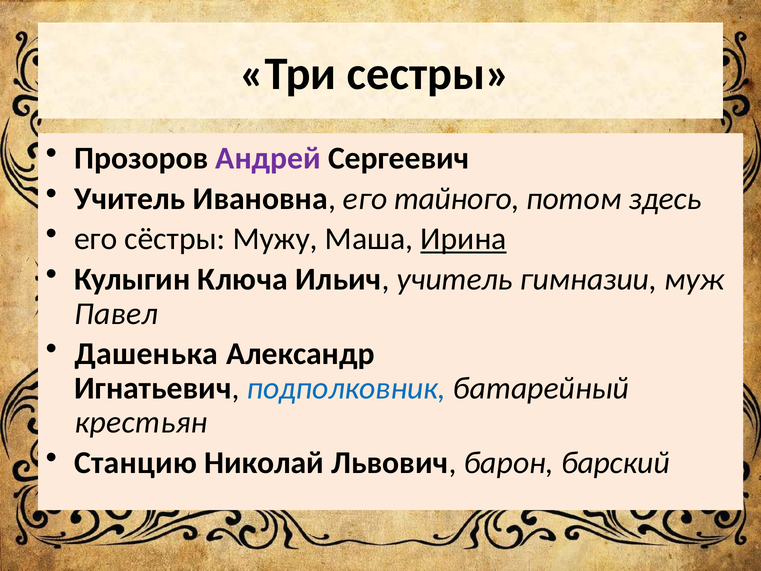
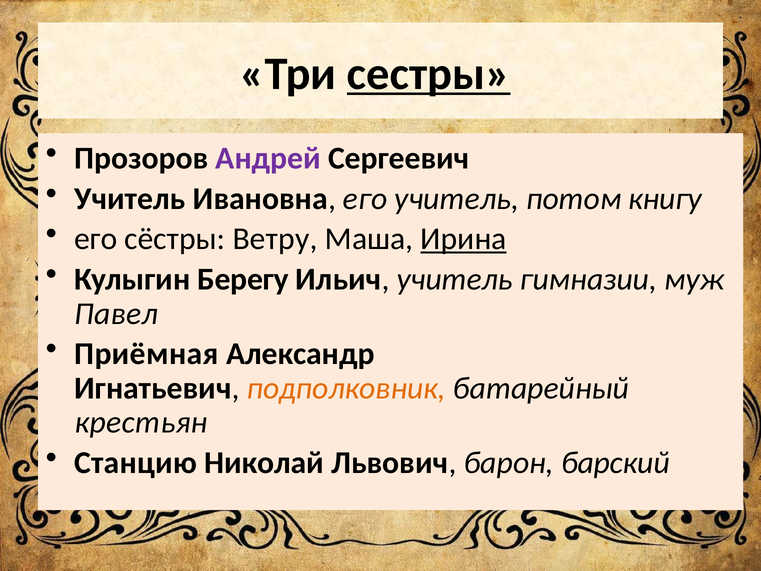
сестры underline: none -> present (429, 74)
его тайного: тайного -> учитель (457, 199)
здесь: здесь -> книгу (665, 199)
Мужу: Мужу -> Ветру (275, 239)
Ключа: Ключа -> Берегу (243, 279)
Дашенька: Дашенька -> Приёмная (146, 354)
подполковник colour: blue -> orange (346, 388)
